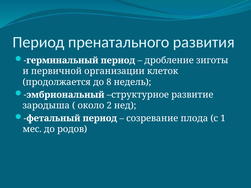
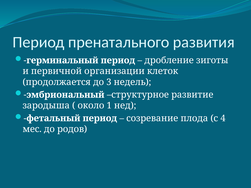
8: 8 -> 3 (109, 82)
2: 2 -> 1 (109, 106)
1: 1 -> 4 (223, 118)
